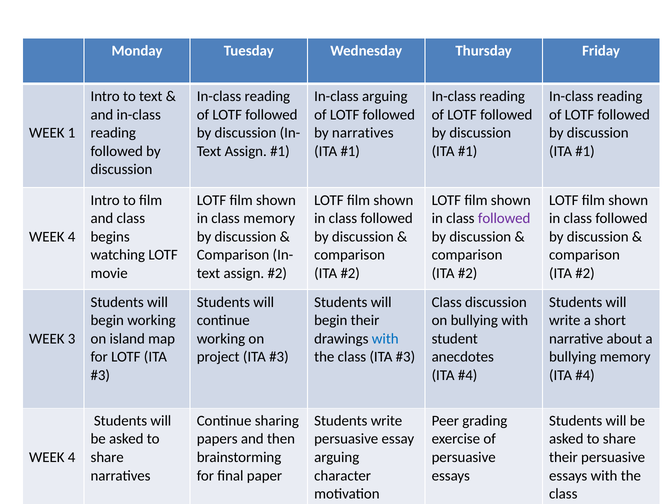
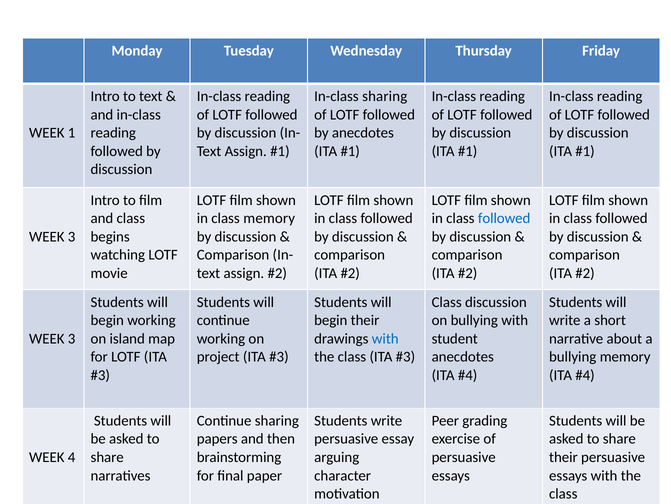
In-class arguing: arguing -> sharing (385, 96)
by narratives: narratives -> anecdotes (363, 133)
followed colour: purple -> blue (504, 218)
4: 4 -> 3 (72, 236)
